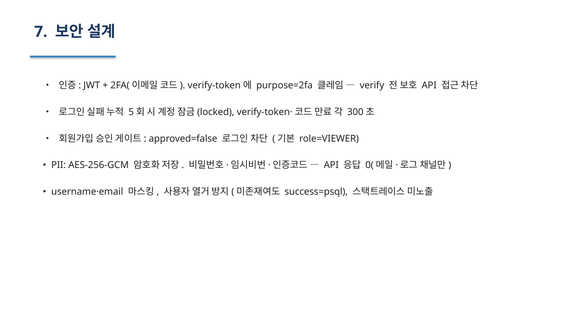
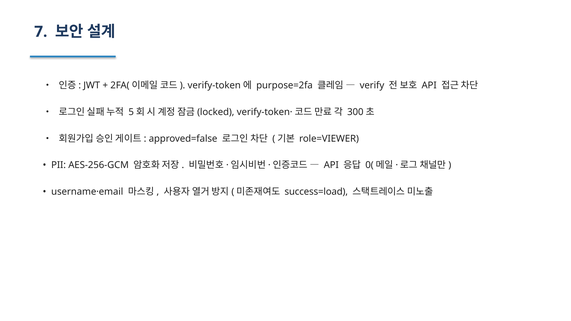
success=psql: success=psql -> success=load (316, 192)
